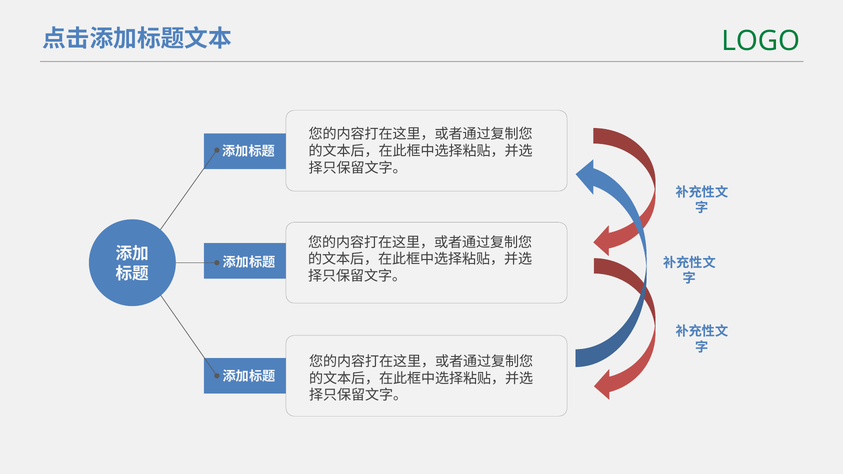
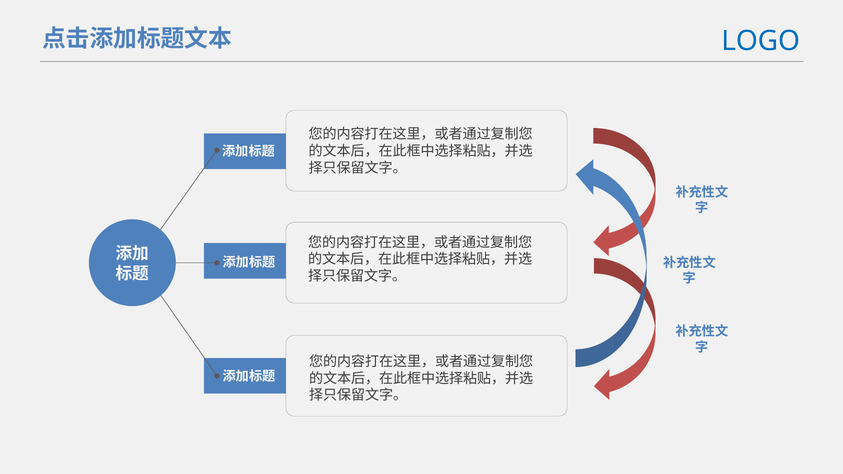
LOGO colour: green -> blue (761, 41)
